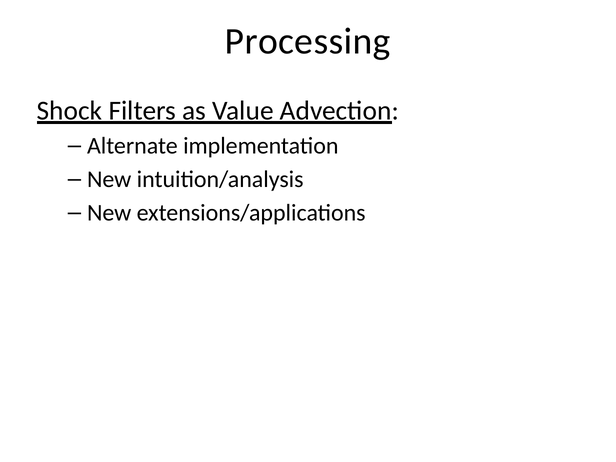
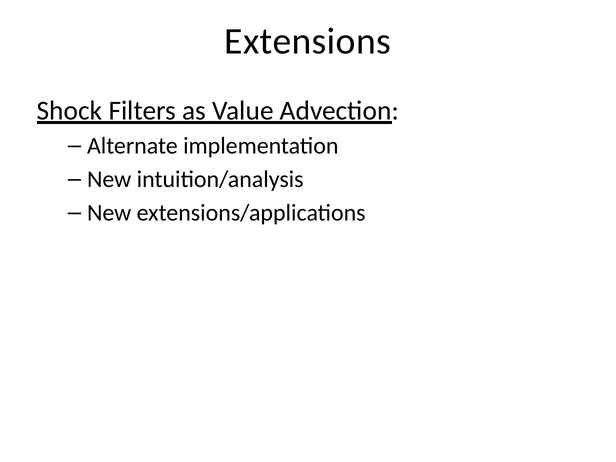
Processing: Processing -> Extensions (308, 41)
